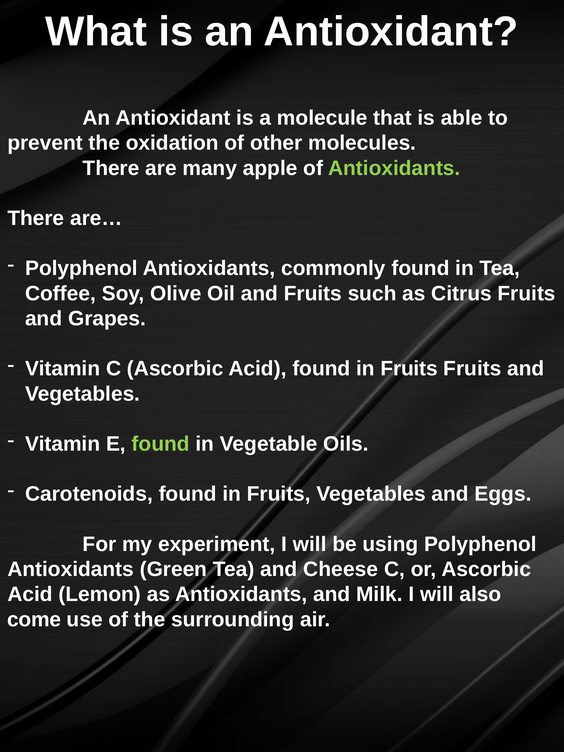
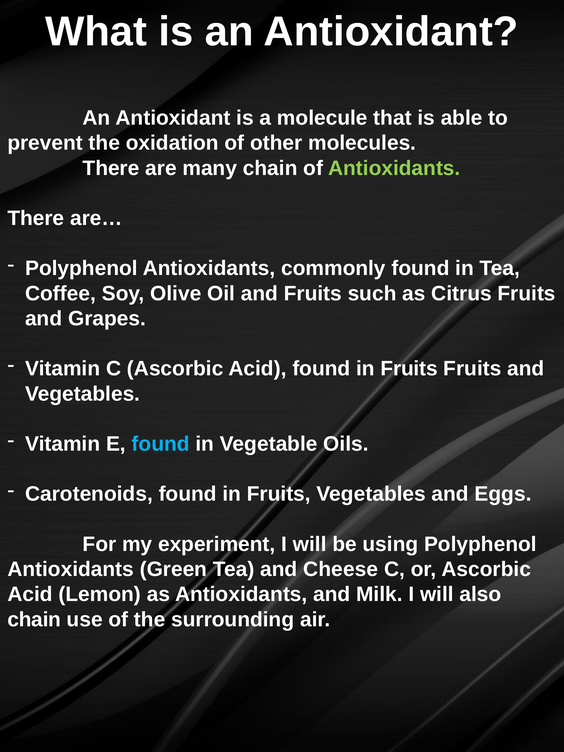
many apple: apple -> chain (270, 168)
found colour: light green -> light blue (161, 444)
come: come -> chain (34, 619)
